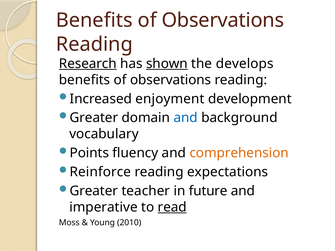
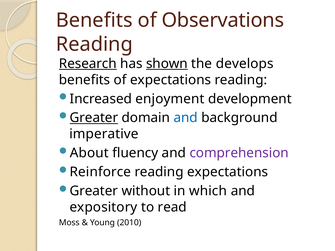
observations: observations -> expectations (171, 80)
Greater underline: none -> present (94, 118)
vocabulary: vocabulary -> imperative (104, 134)
Points: Points -> About (89, 153)
comprehension colour: orange -> purple (239, 153)
teacher: teacher -> without (146, 191)
future: future -> which (208, 191)
imperative: imperative -> expository (103, 207)
read underline: present -> none (172, 207)
